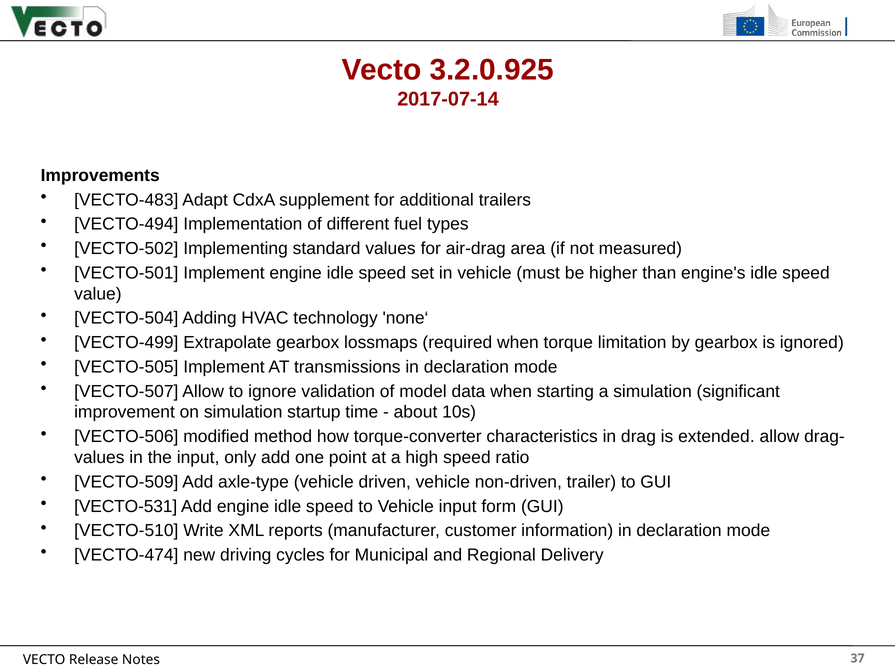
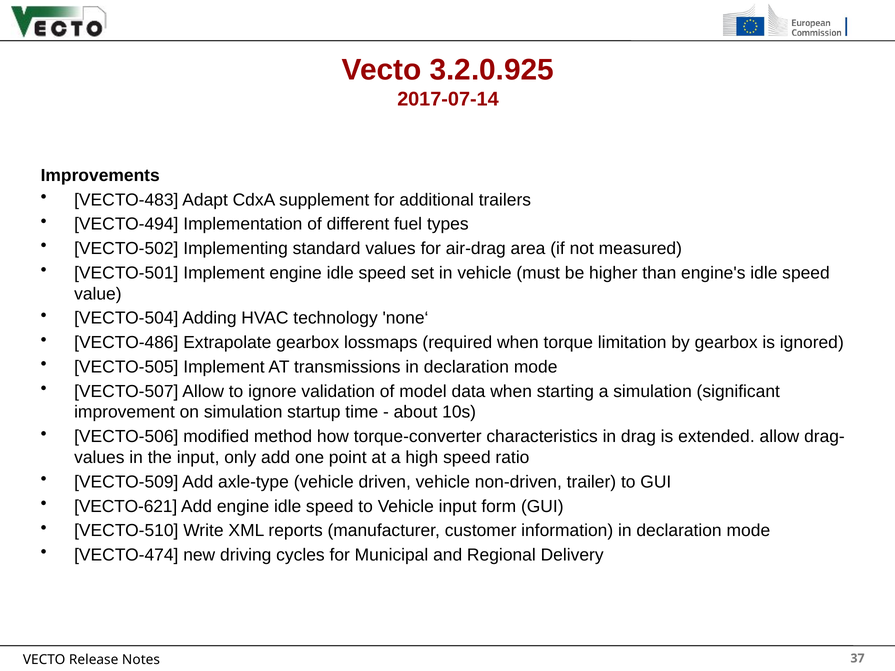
VECTO-499: VECTO-499 -> VECTO-486 (126, 343)
VECTO-531: VECTO-531 -> VECTO-621 (126, 506)
